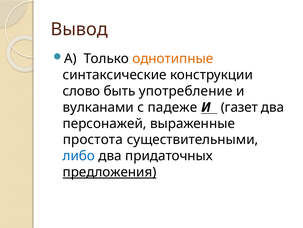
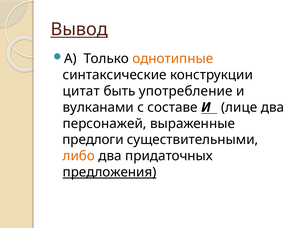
Вывод underline: none -> present (79, 29)
слово: слово -> цитат (81, 91)
падеже: падеже -> составе (173, 107)
газет: газет -> лице (239, 107)
простота: простота -> предлоги (93, 139)
либо colour: blue -> orange (79, 155)
